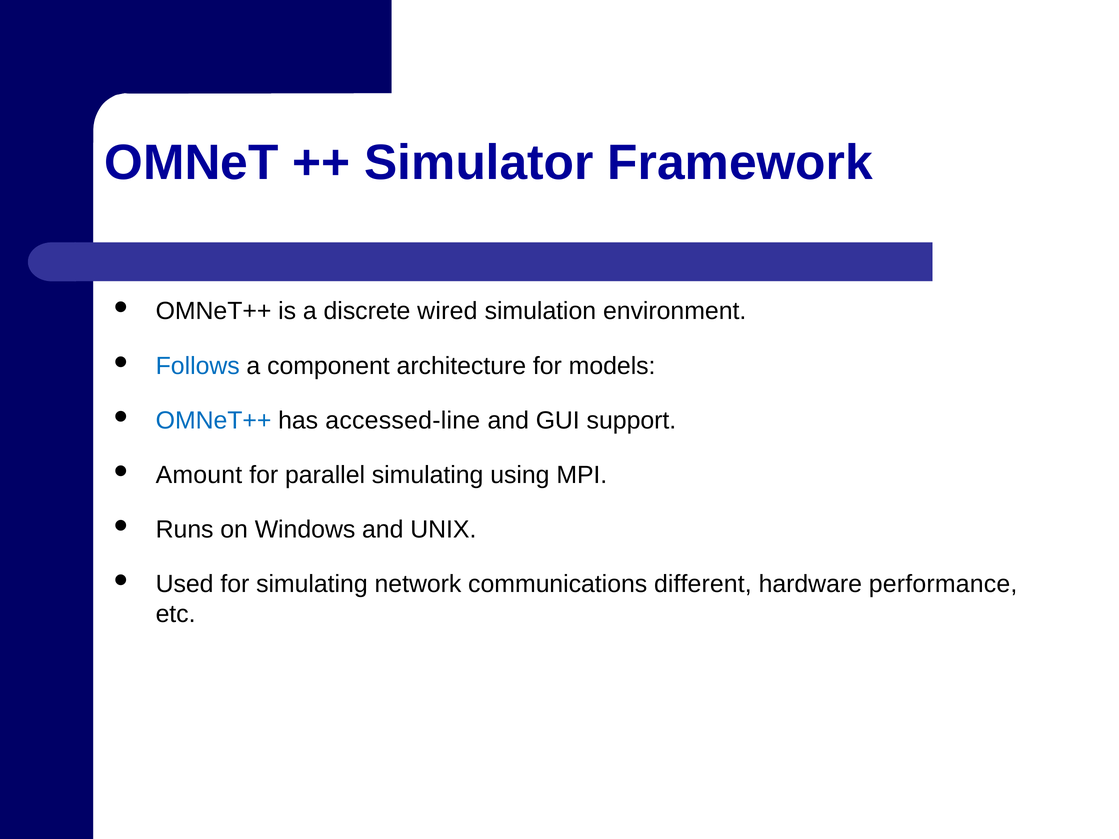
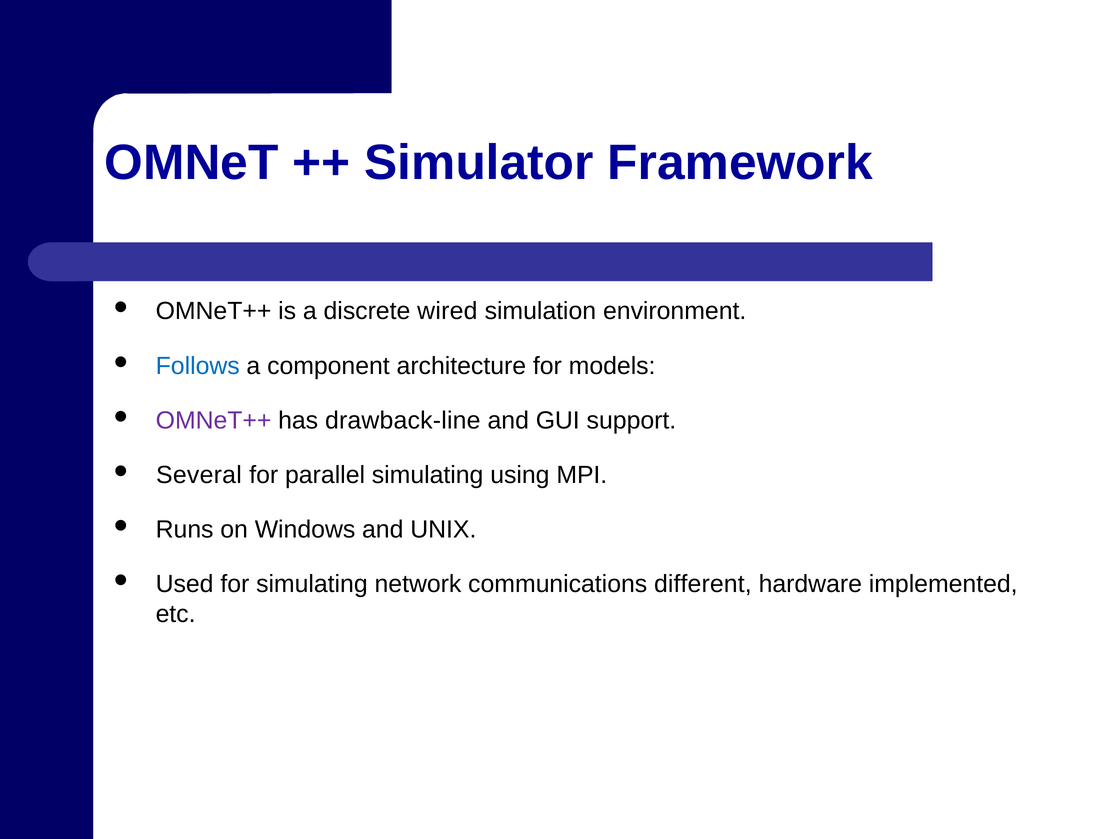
OMNeT++ colour: blue -> purple (214, 421)
accessed-line: accessed-line -> drawback-line (403, 421)
Amount: Amount -> Several (199, 475)
performance: performance -> implemented (943, 584)
